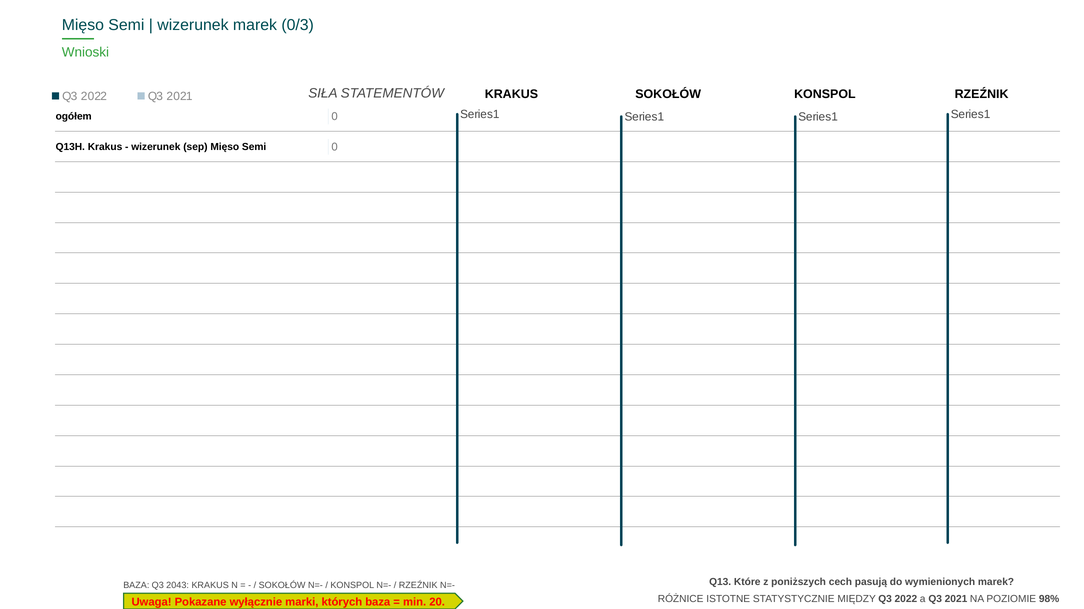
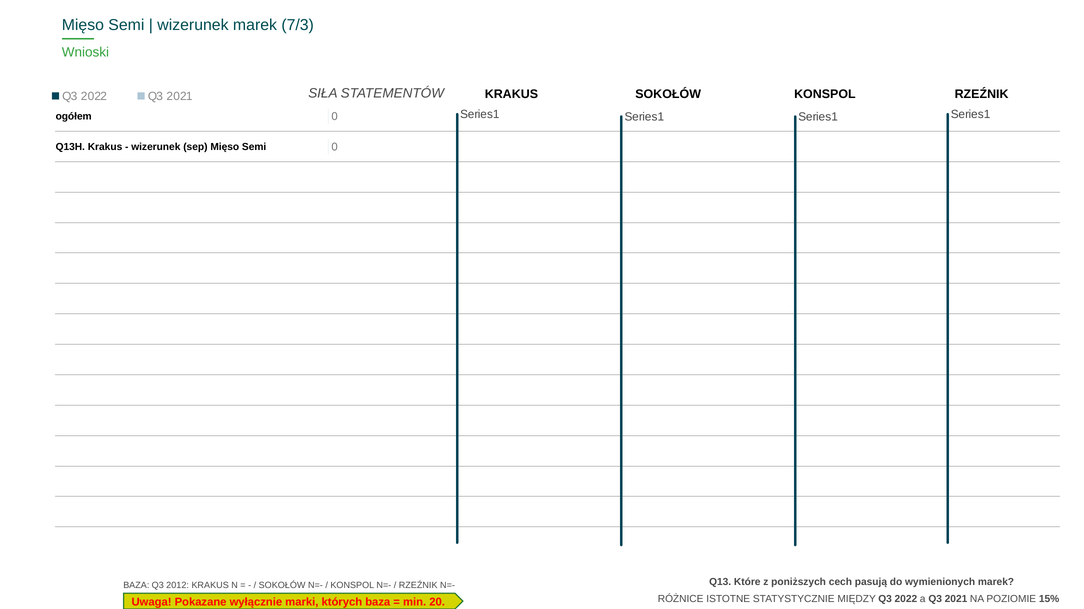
0/3: 0/3 -> 7/3 (298, 25)
2043: 2043 -> 2012 (178, 586)
98%: 98% -> 15% (1049, 600)
